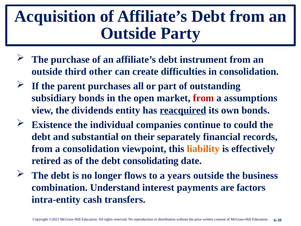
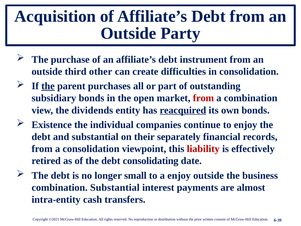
the underline: none -> present (48, 86)
a assumptions: assumptions -> combination (251, 98)
to could: could -> enjoy (246, 125)
liability colour: orange -> red (203, 149)
flows: flows -> small (135, 175)
a years: years -> enjoy (179, 175)
combination Understand: Understand -> Substantial (115, 187)
factors: factors -> almost (251, 187)
